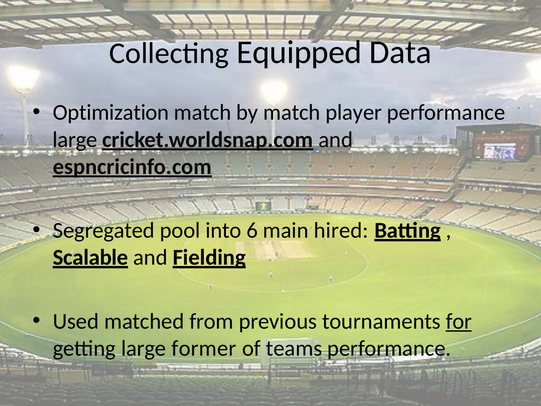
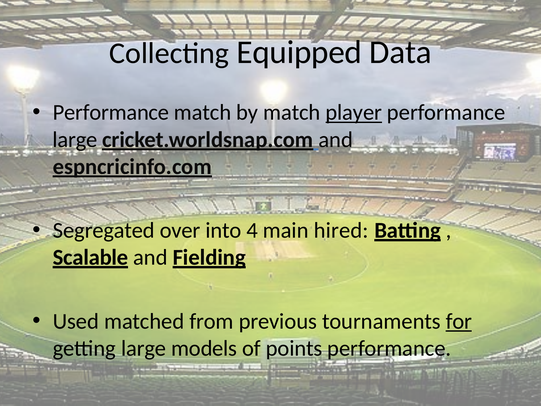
Optimization: Optimization -> Performance (111, 112)
player underline: none -> present (354, 112)
pool: pool -> over (180, 230)
6: 6 -> 4 (252, 230)
former: former -> models (204, 348)
teams: teams -> points (294, 348)
